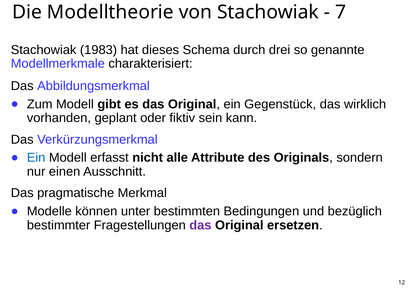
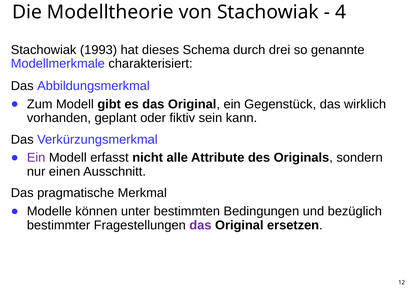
7: 7 -> 4 (341, 12)
1983: 1983 -> 1993 (99, 50)
Ein colour: blue -> purple (36, 158)
